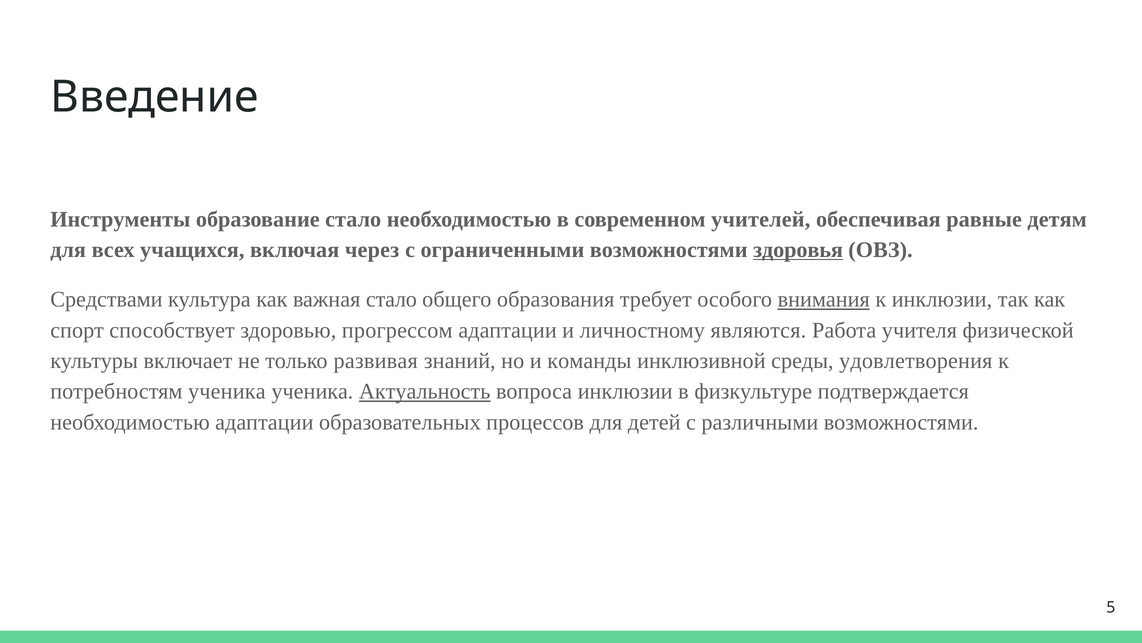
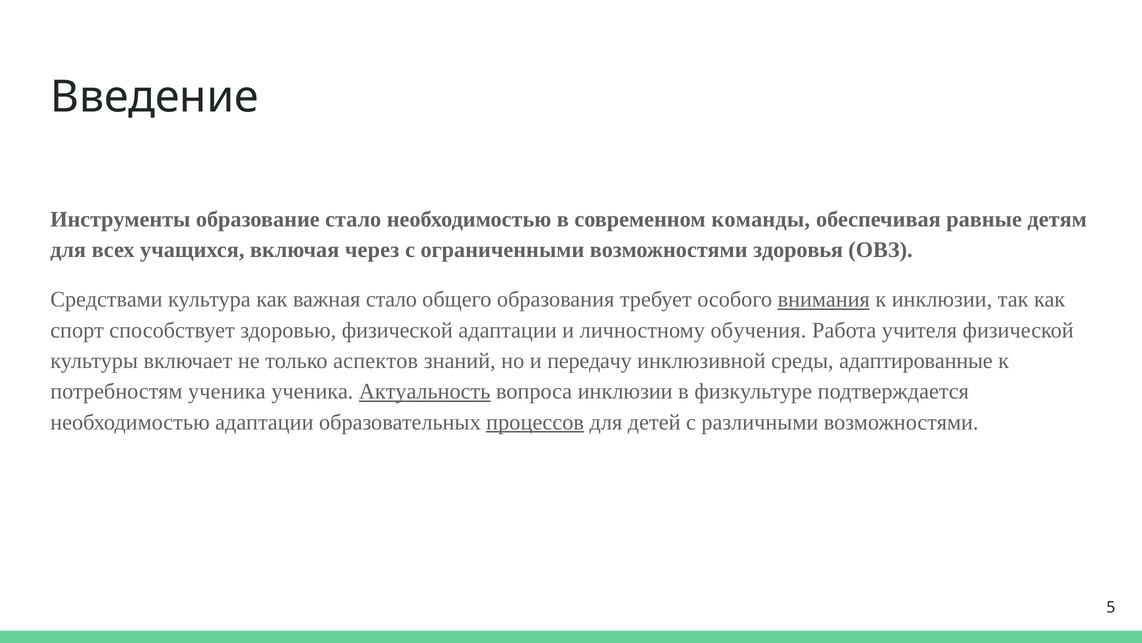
учителей: учителей -> команды (761, 219)
здоровья underline: present -> none (798, 250)
здоровью прогрессом: прогрессом -> физической (397, 330)
являются: являются -> обучения (758, 330)
развивая: развивая -> аспектов (376, 361)
команды: команды -> передачу (590, 361)
удовлетворения: удовлетворения -> адаптированные (916, 361)
процессов underline: none -> present (535, 422)
